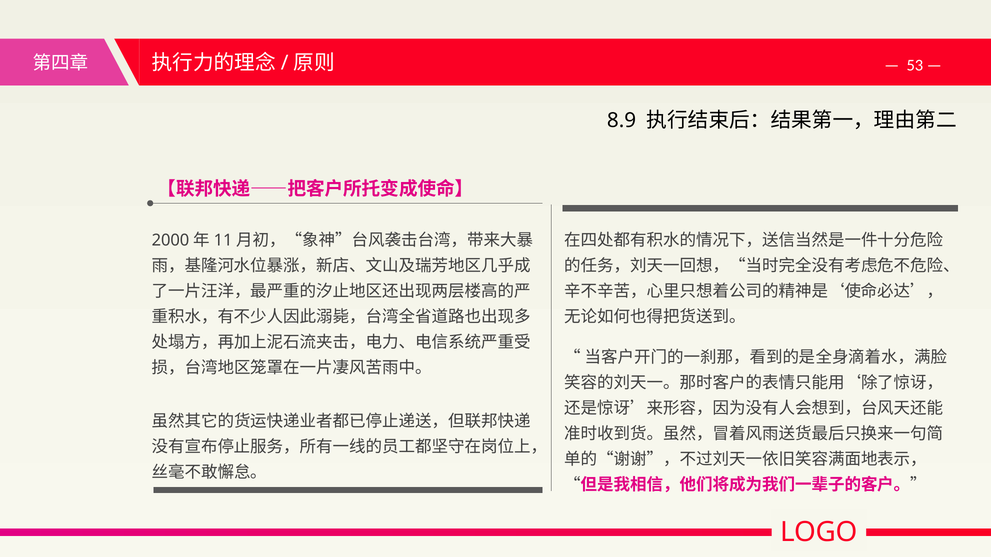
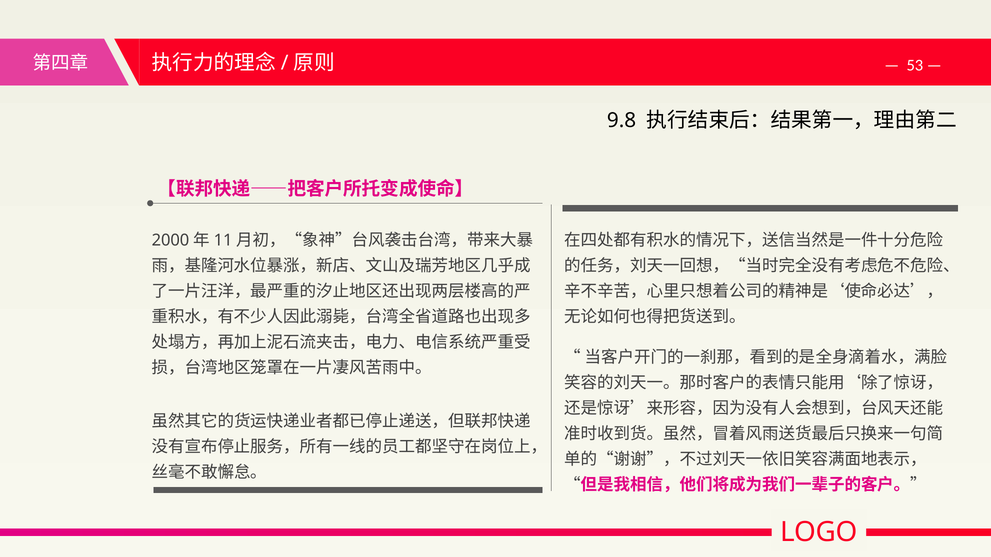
8.9: 8.9 -> 9.8 (622, 121)
